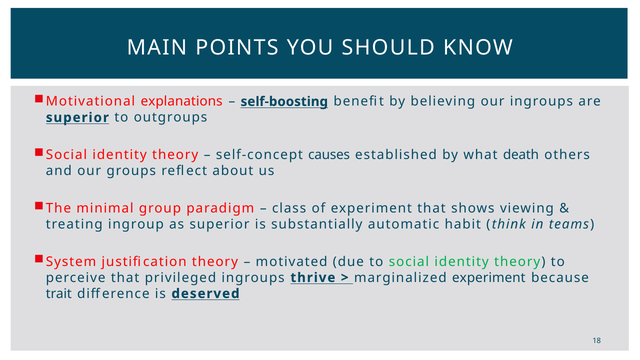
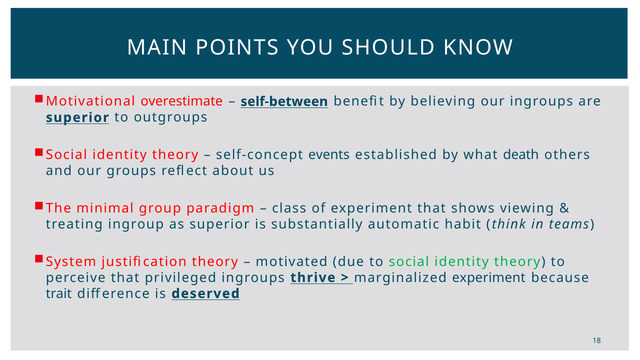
explanations: explanations -> overestimate (182, 102)
self-boosting: self-boosting -> self-between (284, 102)
causes: causes -> events (329, 155)
